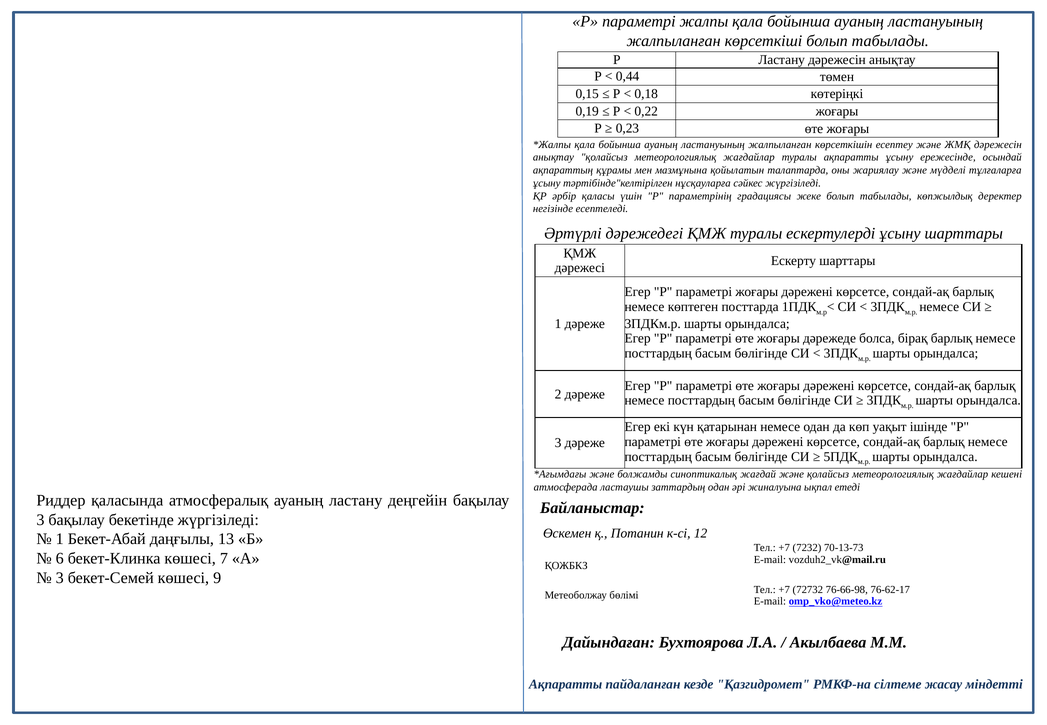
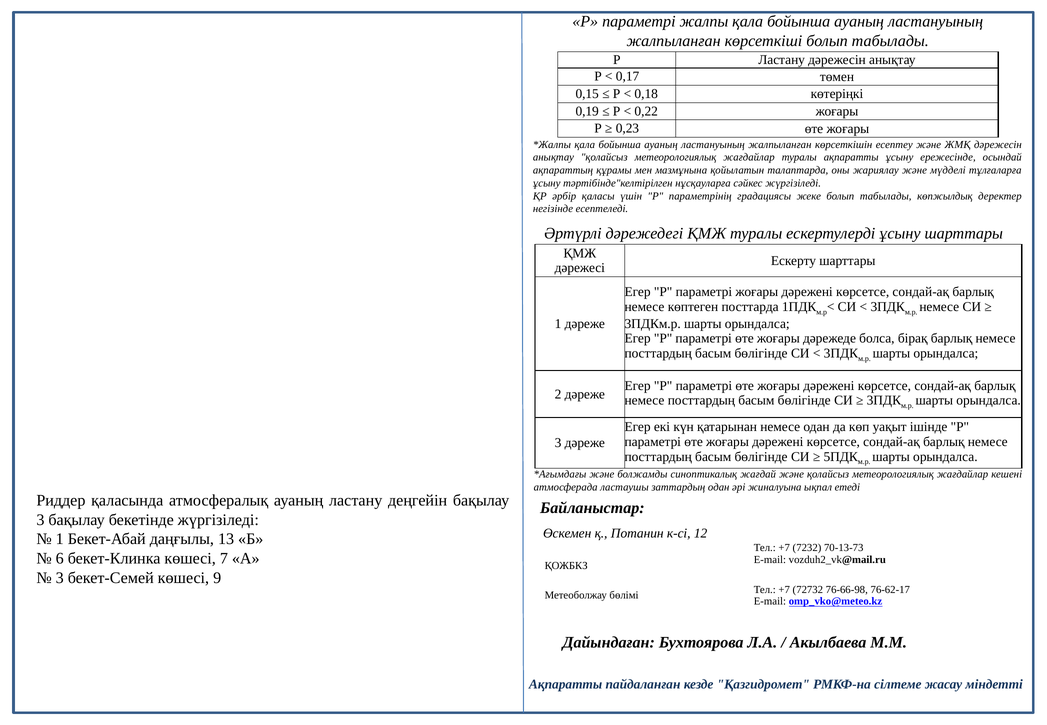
0,44: 0,44 -> 0,17 (628, 77)
